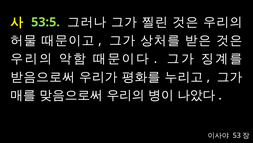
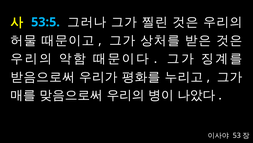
53:5 colour: light green -> light blue (45, 22)
